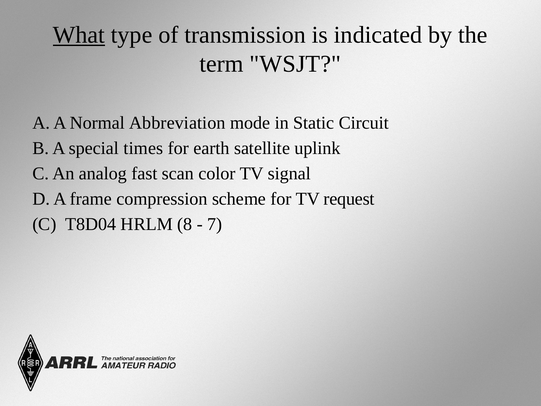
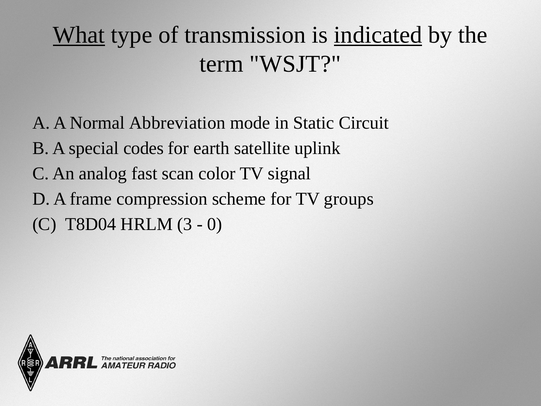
indicated underline: none -> present (378, 35)
times: times -> codes (144, 148)
request: request -> groups (349, 199)
8: 8 -> 3 (185, 224)
7: 7 -> 0 (215, 224)
